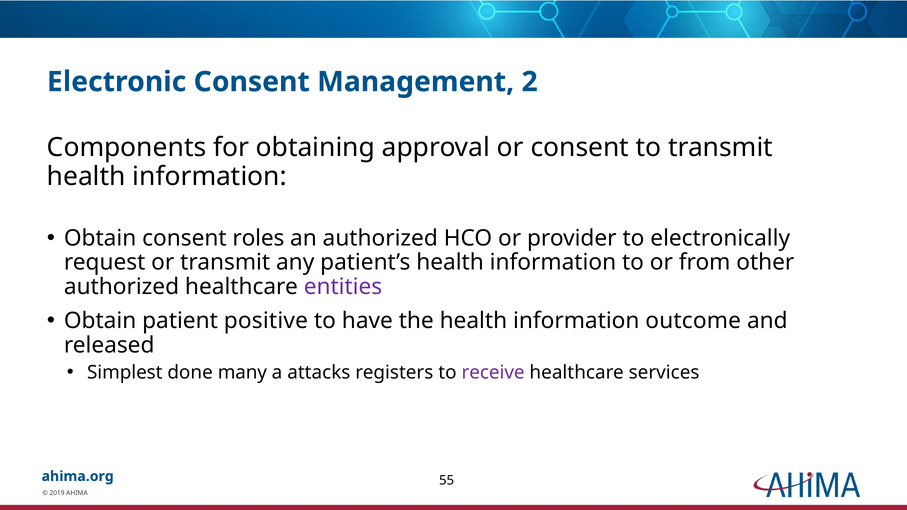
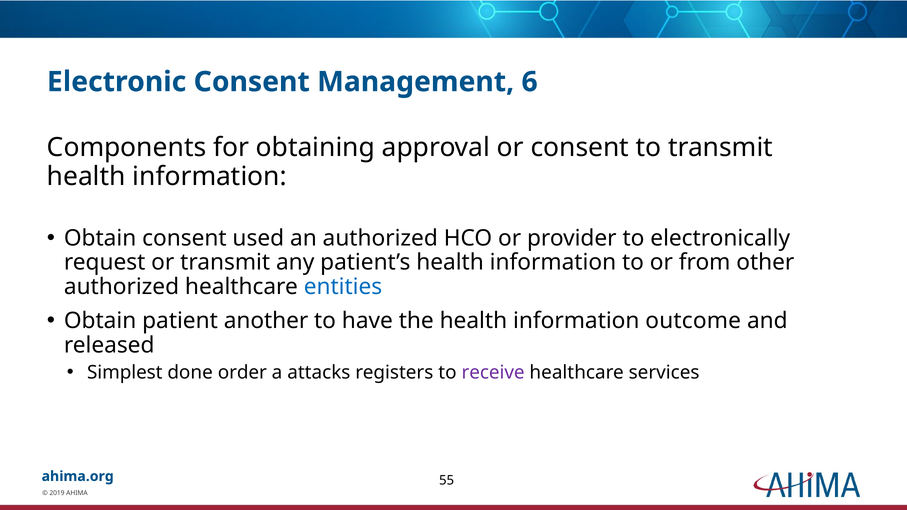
2: 2 -> 6 (530, 82)
roles: roles -> used (258, 238)
entities colour: purple -> blue (343, 287)
positive: positive -> another (266, 321)
many: many -> order (242, 373)
